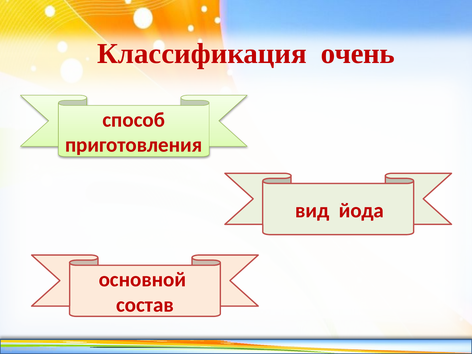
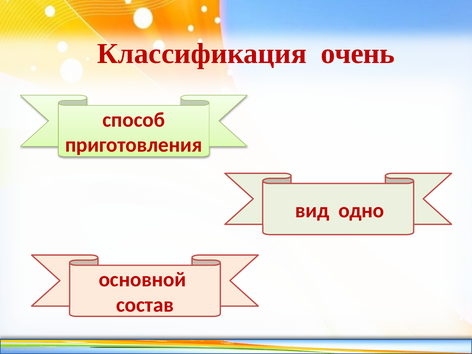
йода: йода -> одно (361, 211)
